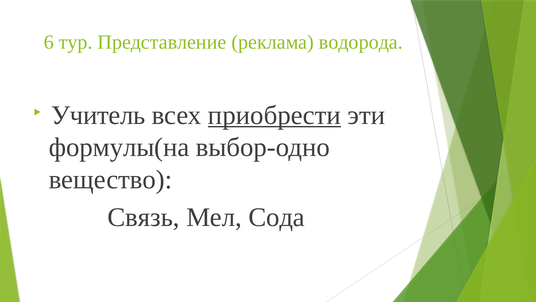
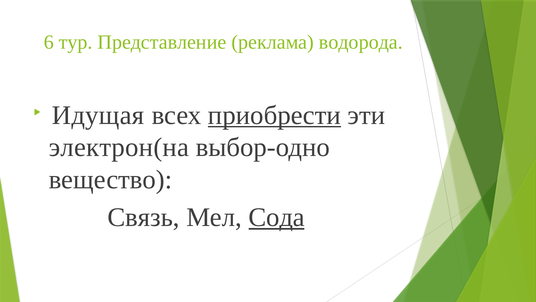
Учитель: Учитель -> Идущая (98, 115)
формулы(на: формулы(на -> электрон(на (119, 147)
Сода underline: none -> present (277, 217)
